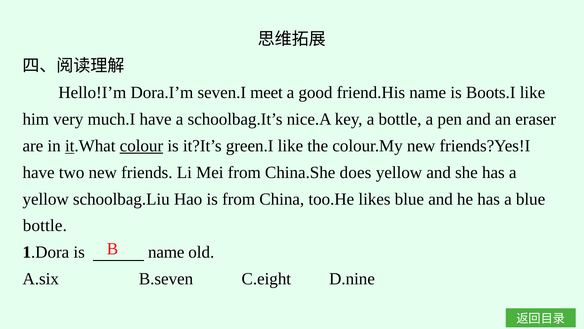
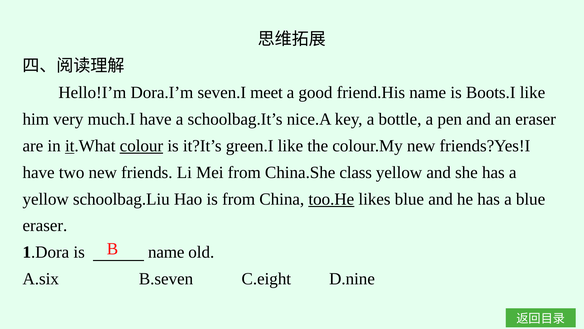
does: does -> class (356, 172)
too.He underline: none -> present (331, 199)
bottle: bottle -> eraser (45, 225)
